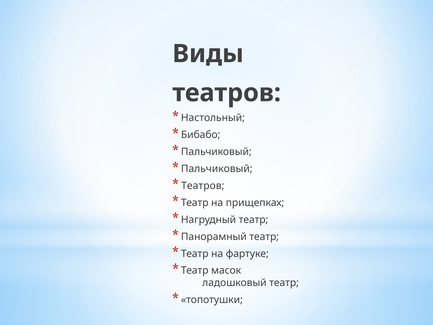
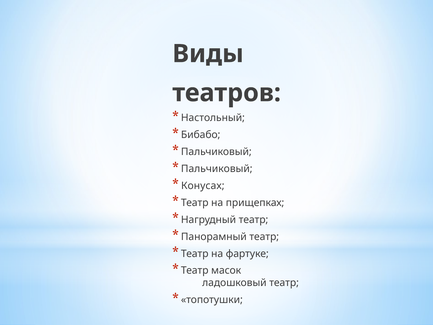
Театров: Театров -> Конусах (203, 186)
